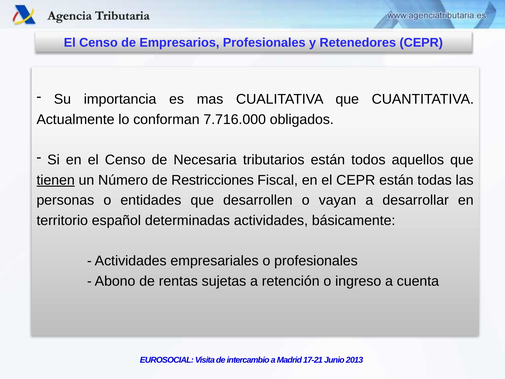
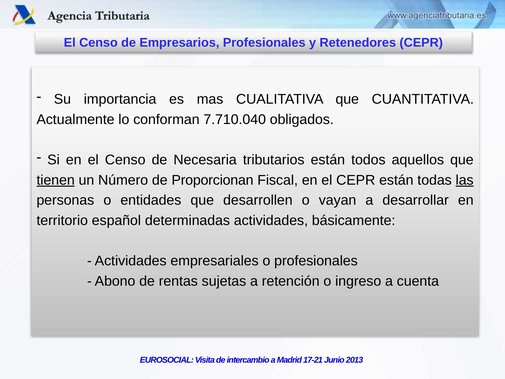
7.716.000: 7.716.000 -> 7.710.040 (235, 119)
Restricciones: Restricciones -> Proporcionan (213, 180)
las underline: none -> present (465, 180)
